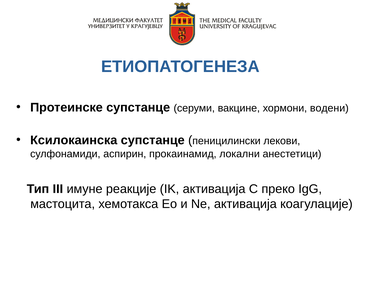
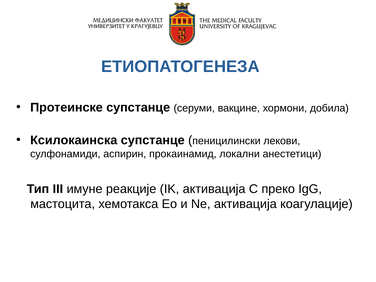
водени: водени -> добила (329, 108)
